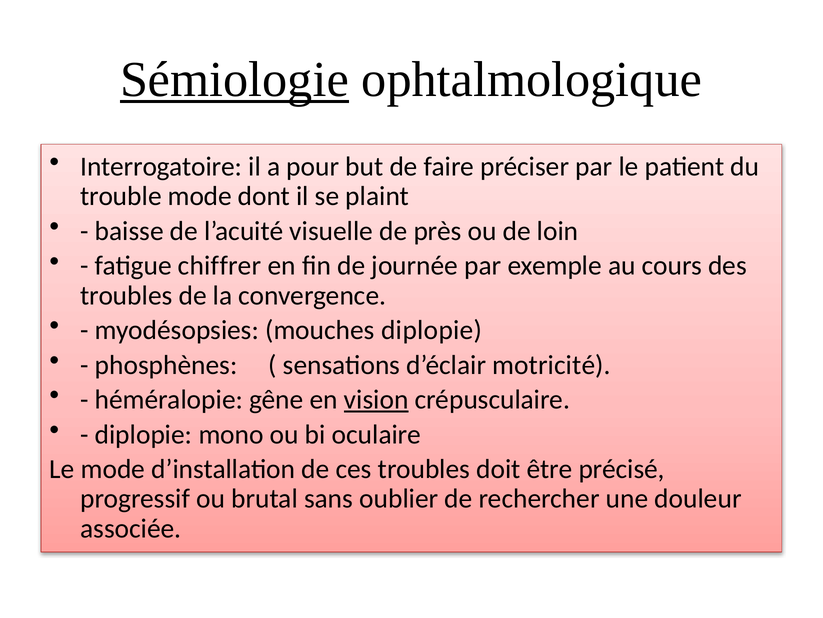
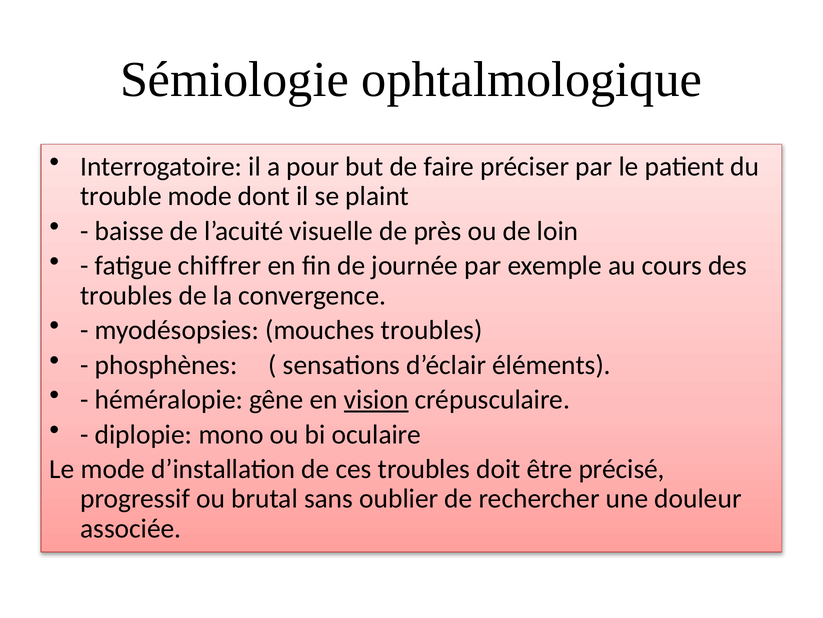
Sémiologie underline: present -> none (234, 80)
mouches diplopie: diplopie -> troubles (432, 330)
motricité: motricité -> éléments (552, 365)
